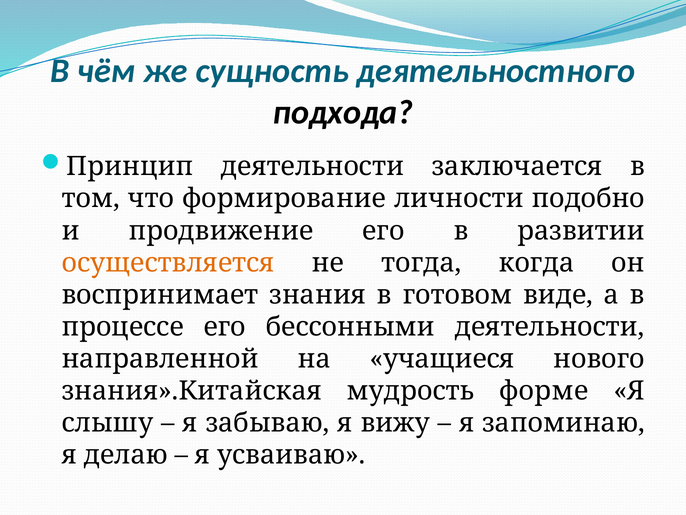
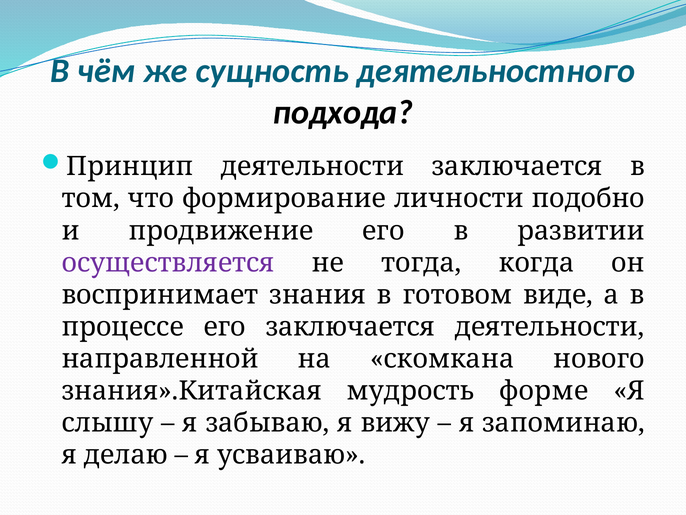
осуществляется colour: orange -> purple (168, 263)
его бессонными: бессонными -> заключается (350, 327)
учащиеся: учащиеся -> скомкана (442, 359)
